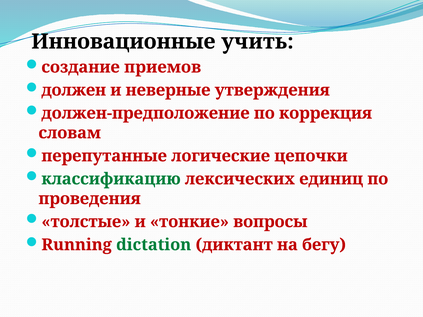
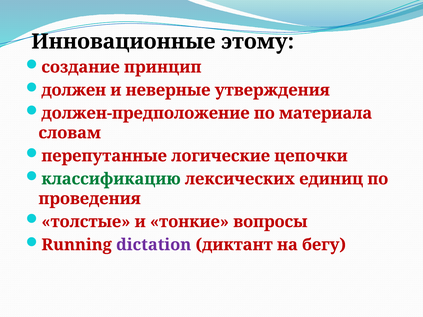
учить: учить -> этому (258, 42)
приемов: приемов -> принцип (163, 67)
коррекция: коррекция -> материала (326, 113)
dictation colour: green -> purple (154, 245)
